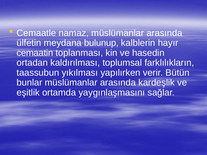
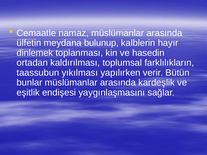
cemaatin: cemaatin -> dinlemek (35, 53)
ortamda: ortamda -> endişesi (59, 93)
